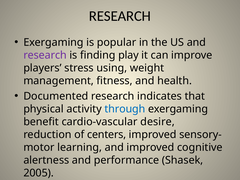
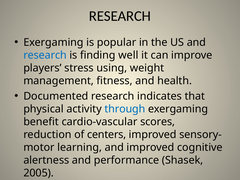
research colour: purple -> blue (45, 55)
play: play -> well (128, 55)
desire: desire -> scores (158, 122)
